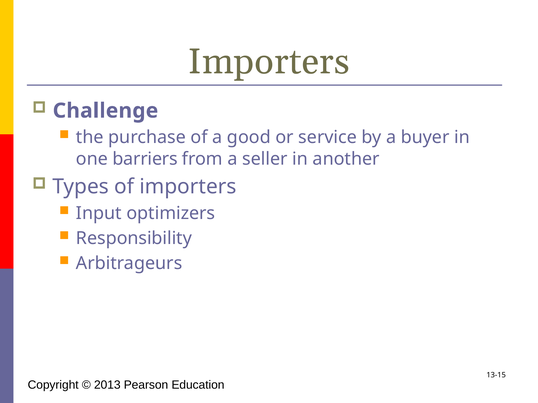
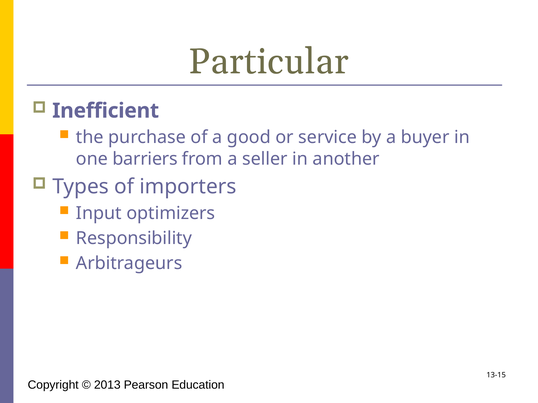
Importers: Importers -> Particular (269, 62)
Challenge: Challenge -> Inefficient (106, 111)
